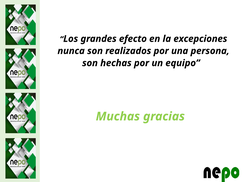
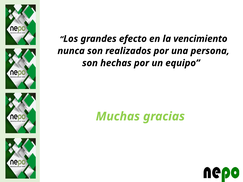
excepciones: excepciones -> vencimiento (200, 39)
